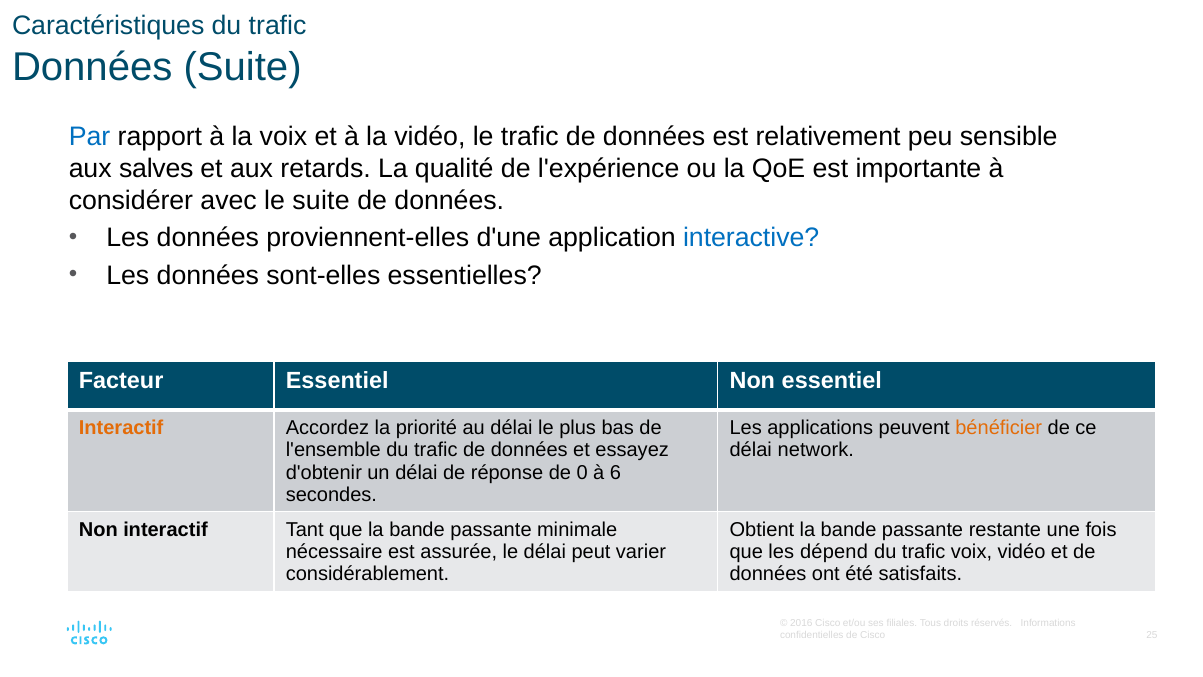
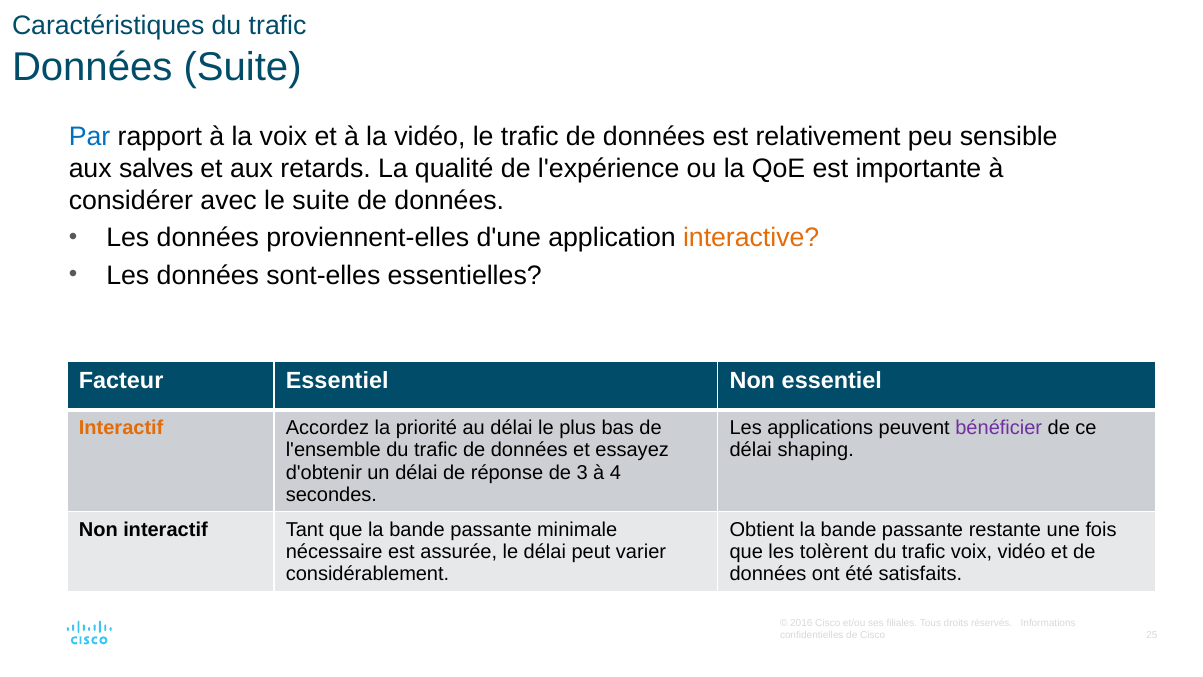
interactive colour: blue -> orange (751, 238)
bénéficier colour: orange -> purple (999, 427)
network: network -> shaping (816, 450)
0: 0 -> 3 (582, 472)
6: 6 -> 4 (616, 472)
dépend: dépend -> tolèrent (834, 552)
